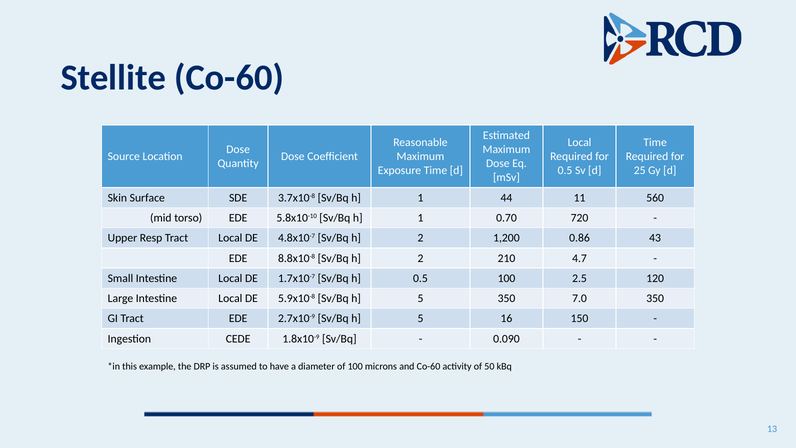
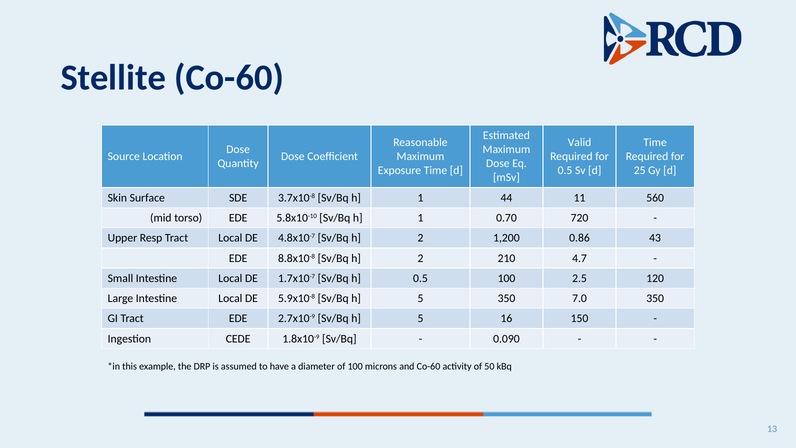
Local: Local -> Valid (580, 142)
